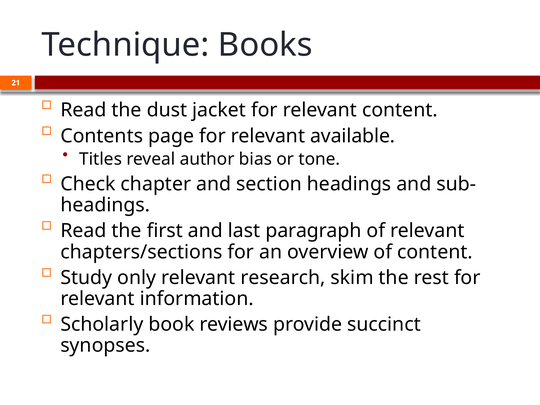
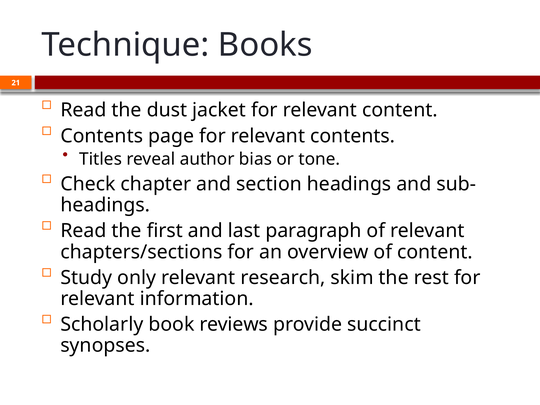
relevant available: available -> contents (353, 136)
